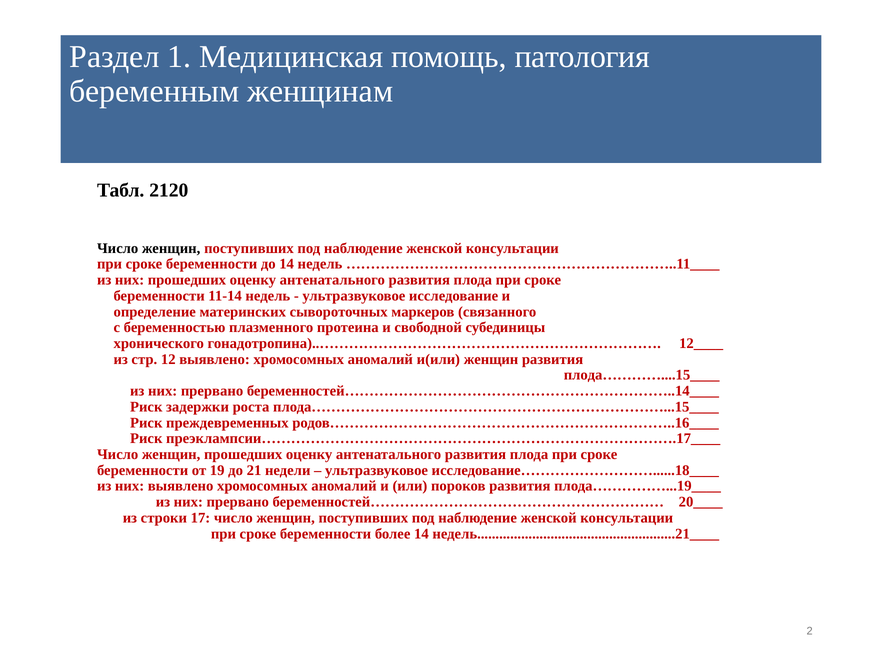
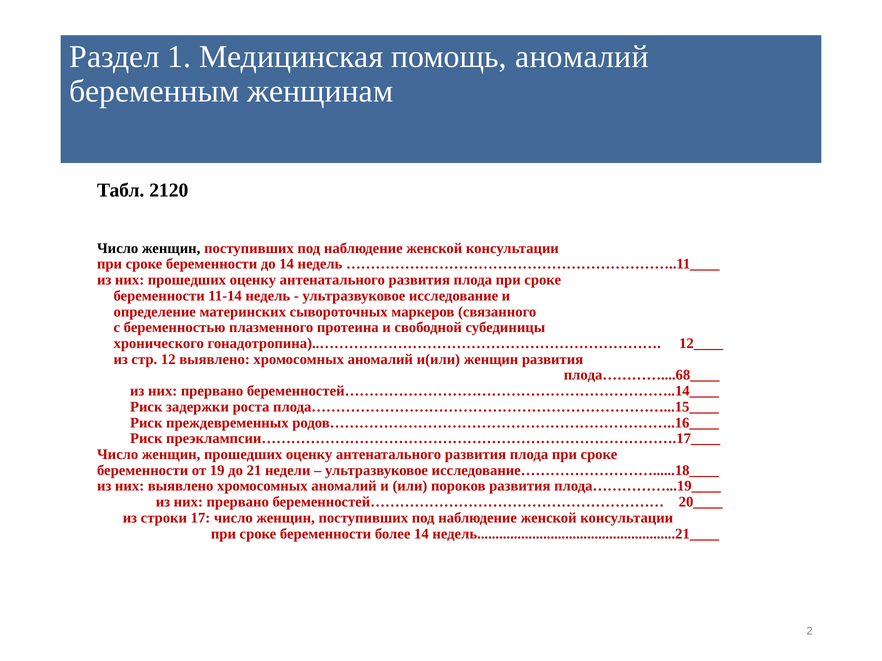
помощь патология: патология -> аномалий (582, 57)
плода…………....15____: плода…………....15____ -> плода…………....68____ (642, 375)
